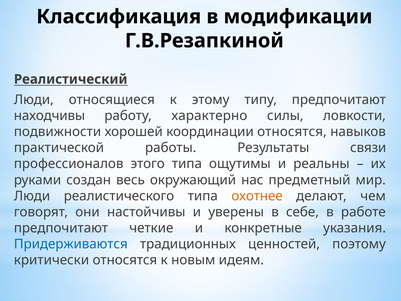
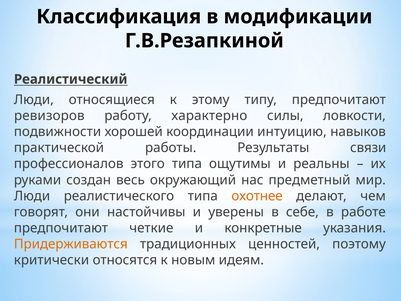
находчивы: находчивы -> ревизоров (49, 116)
координации относятся: относятся -> интуицию (292, 132)
Придерживаются colour: blue -> orange (71, 244)
